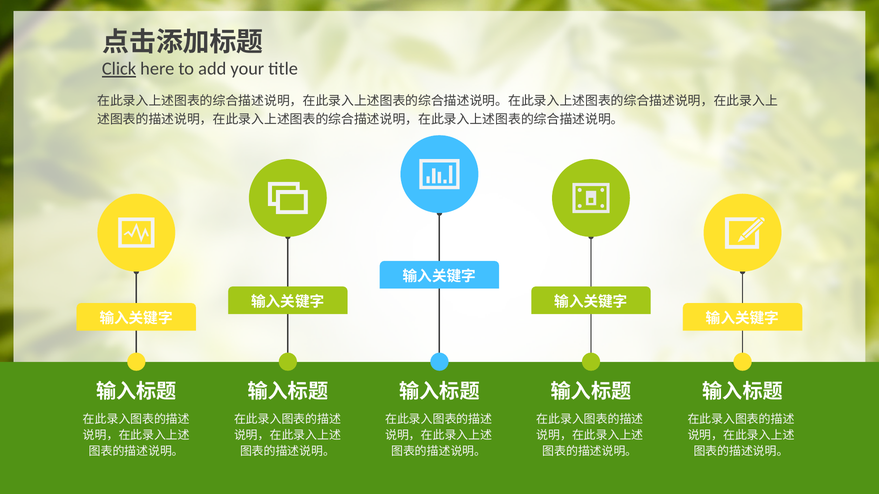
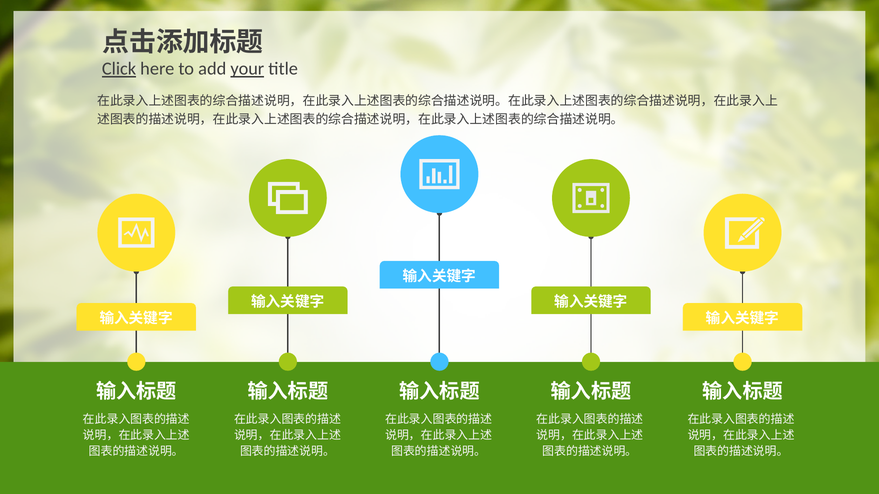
your underline: none -> present (247, 69)
